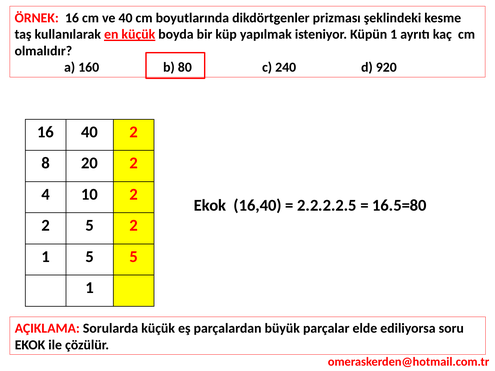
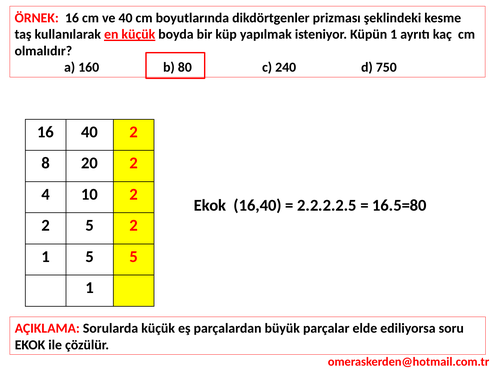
920: 920 -> 750 (386, 67)
